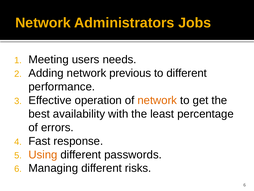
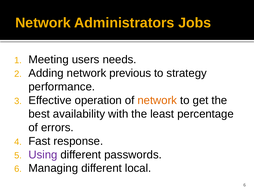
to different: different -> strategy (187, 73)
Using colour: orange -> purple (43, 154)
risks: risks -> local (138, 168)
